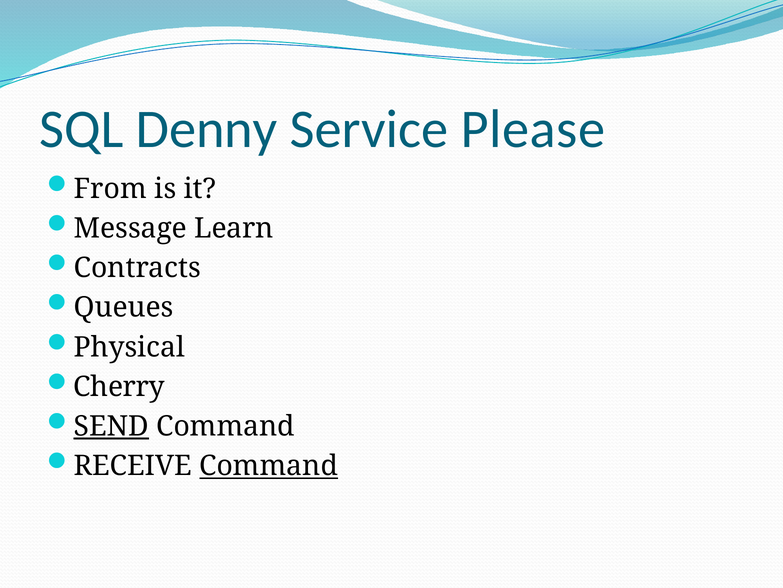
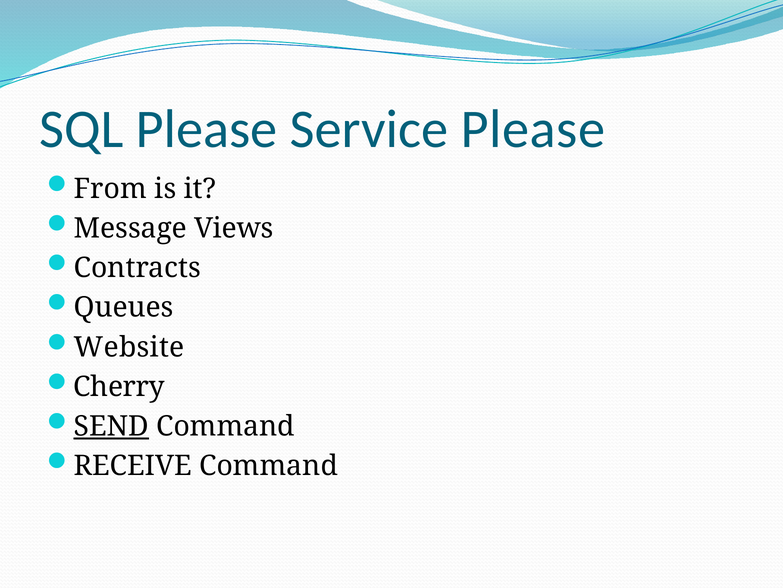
SQL Denny: Denny -> Please (207, 129)
Learn: Learn -> Views (234, 228)
Physical: Physical -> Website (129, 347)
Command underline: present -> none (269, 465)
